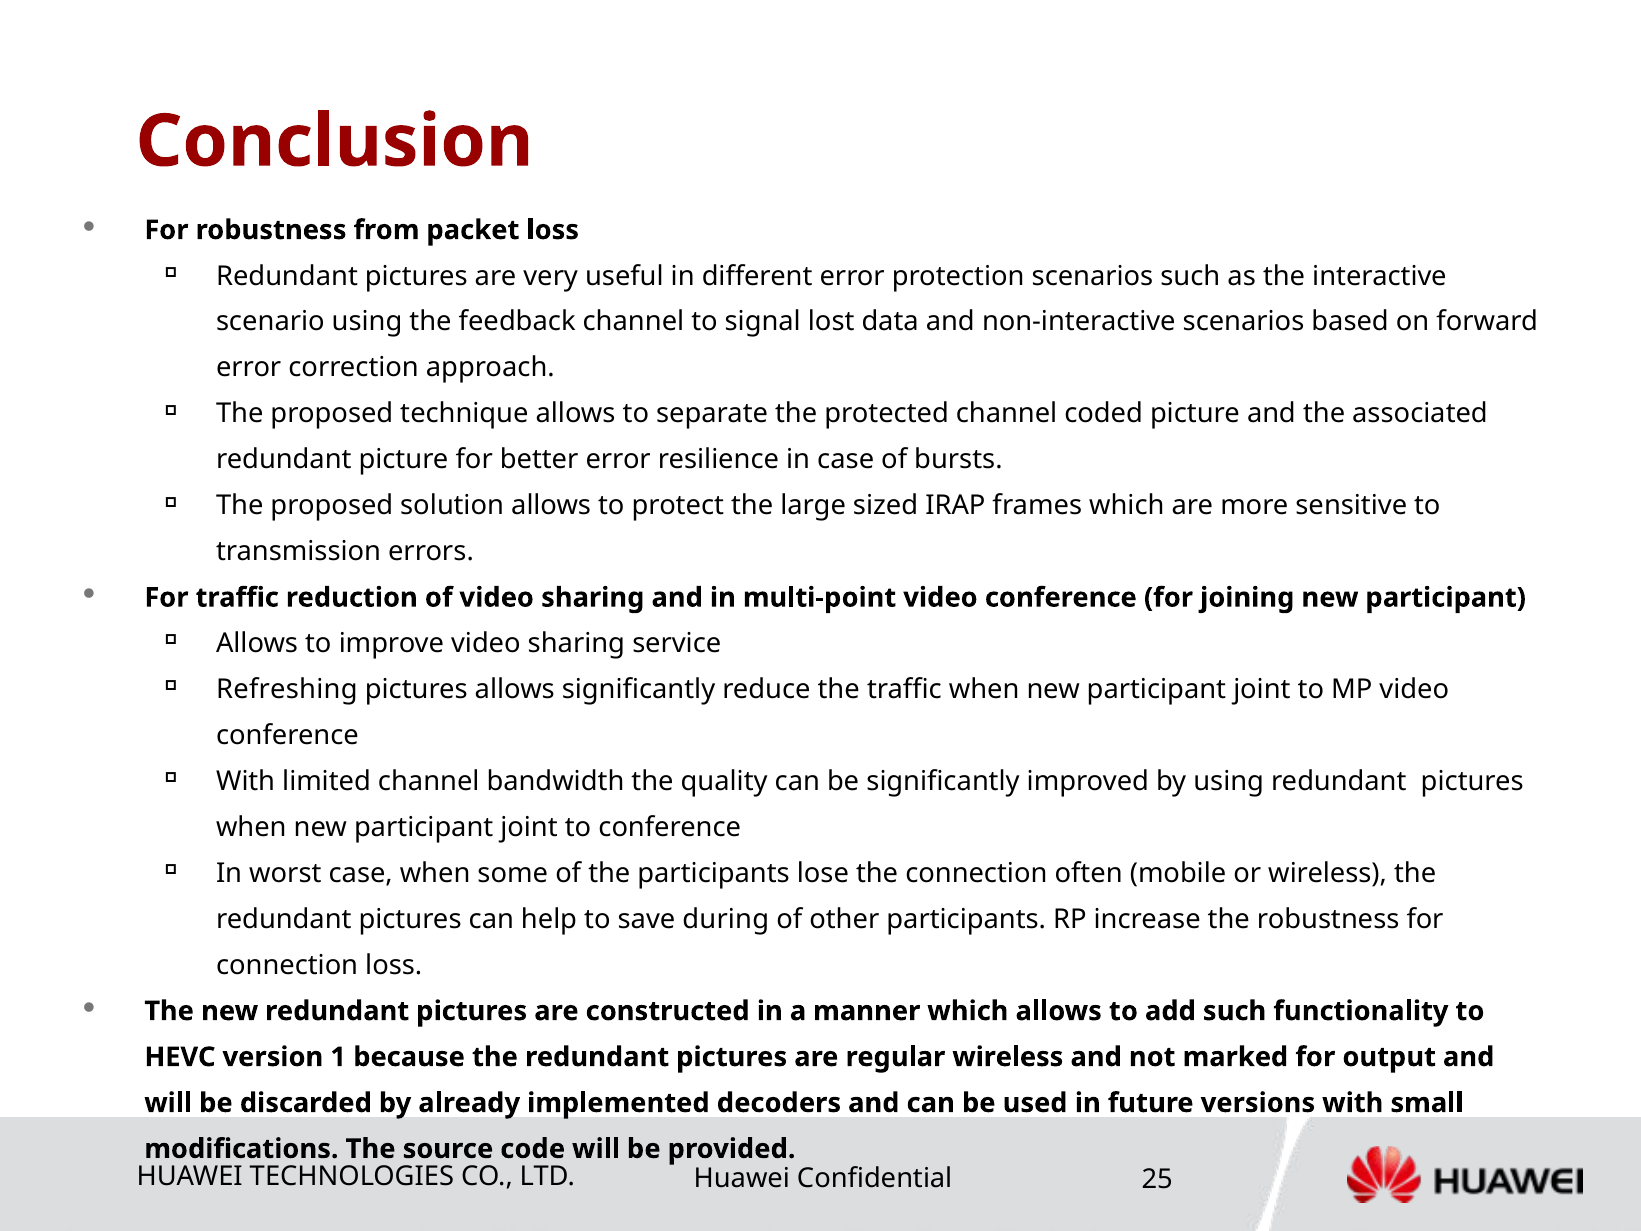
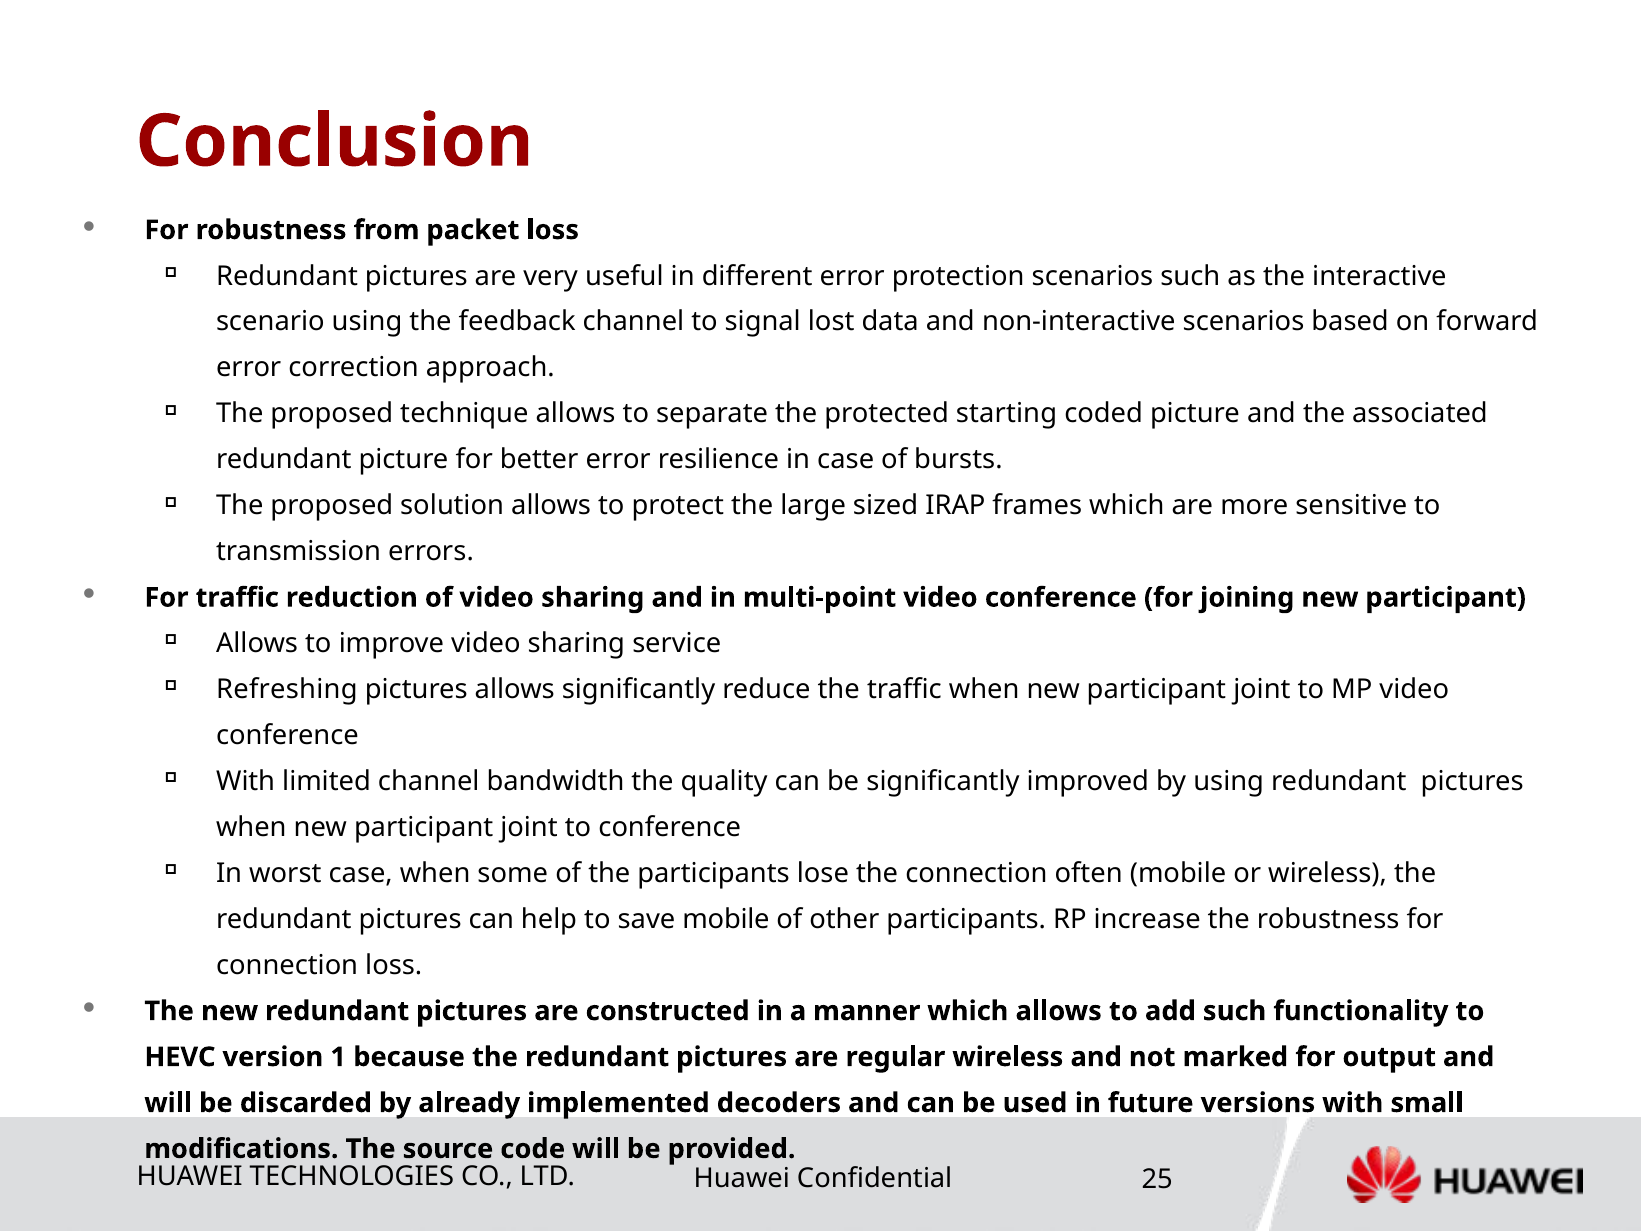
protected channel: channel -> starting (1006, 414)
save during: during -> mobile (726, 919)
